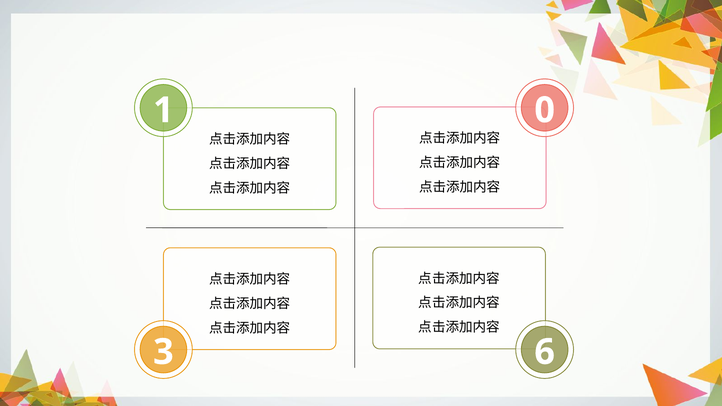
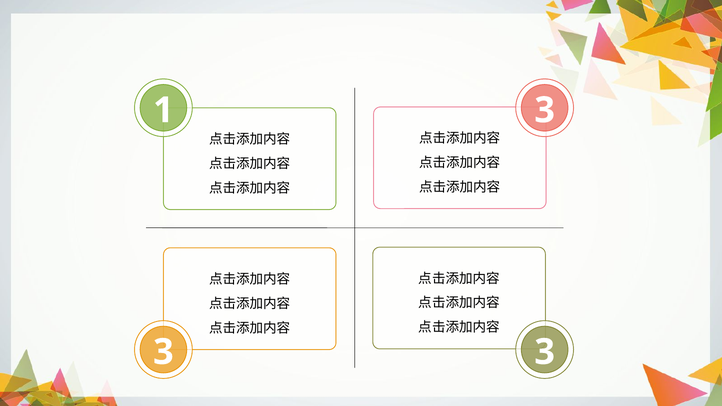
1 0: 0 -> 3 (545, 110)
6: 6 -> 3 (545, 352)
